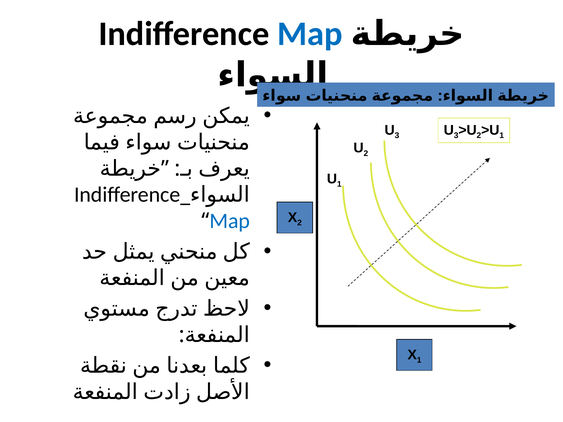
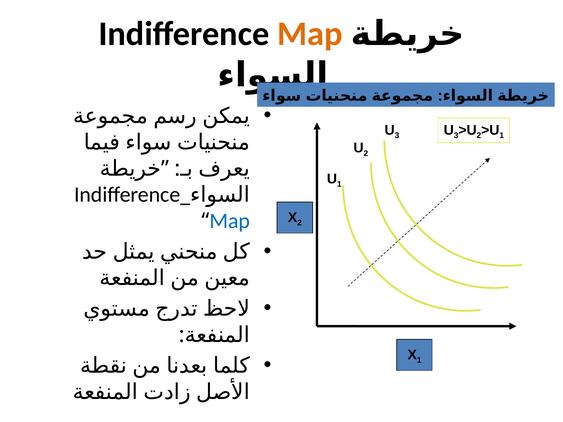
Map colour: blue -> orange (310, 34)
